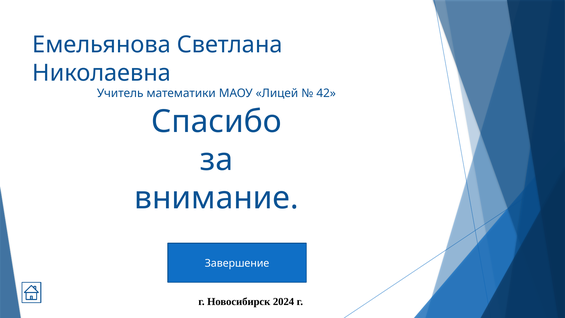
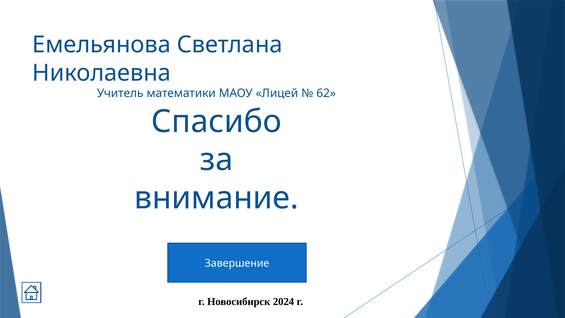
42: 42 -> 62 (326, 93)
